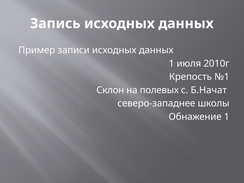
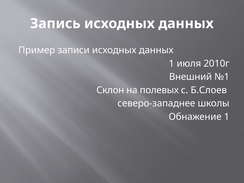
Крепость: Крепость -> Внешний (191, 77)
Б.Начат: Б.Начат -> Б.Слоев (209, 90)
